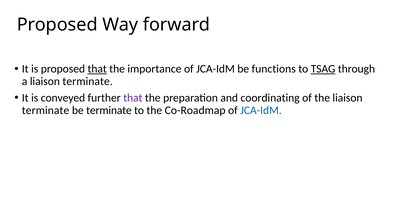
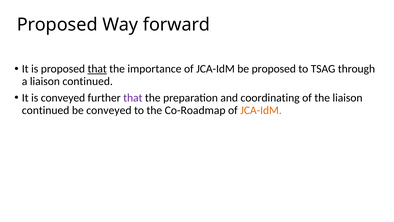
be functions: functions -> proposed (274, 69)
TSAG underline: present -> none (323, 69)
a liaison terminate: terminate -> continued (88, 81)
terminate: terminate -> continued (46, 110)
be terminate: terminate -> conveyed (109, 110)
JCA-IdM colour: blue -> orange (261, 110)
